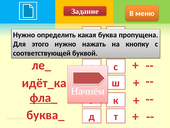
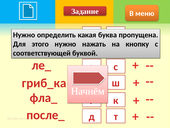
идёт_ка: идёт_ка -> гриб_ка (44, 83)
фла_ underline: present -> none (44, 97)
буква_: буква_ -> после_ (46, 115)
